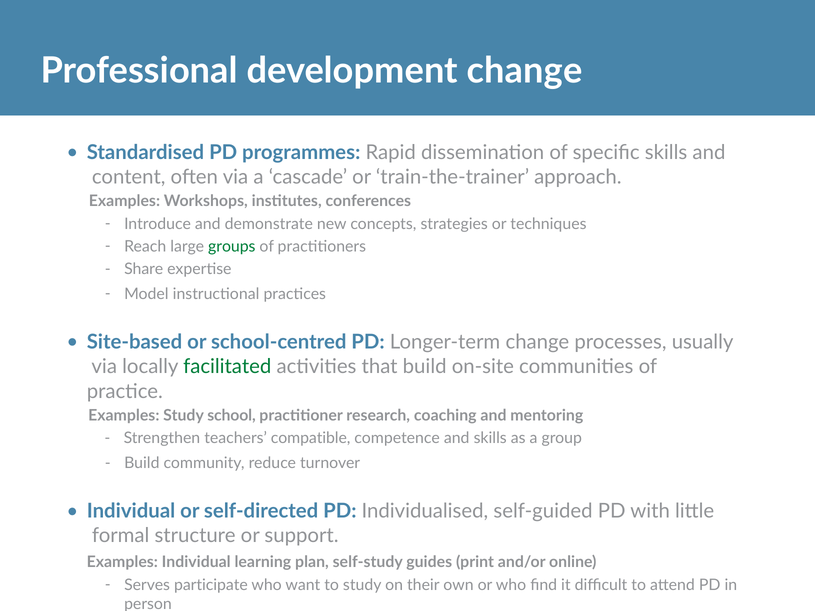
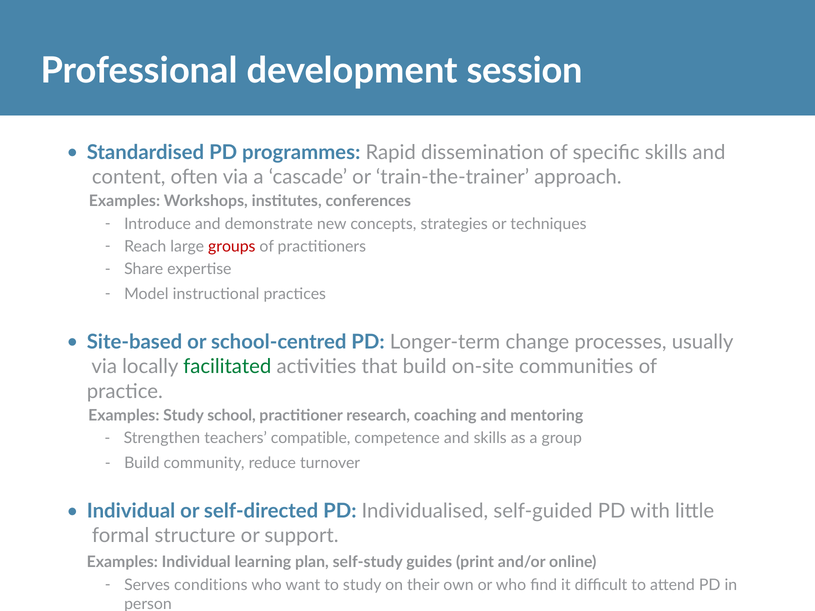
development change: change -> session (525, 71)
groups colour: green -> red (232, 247)
participate: participate -> conditions (211, 585)
